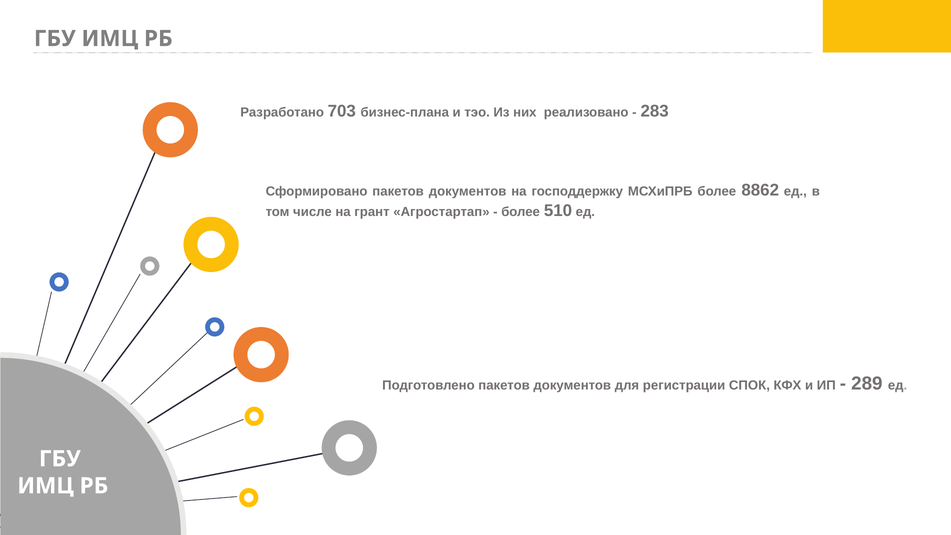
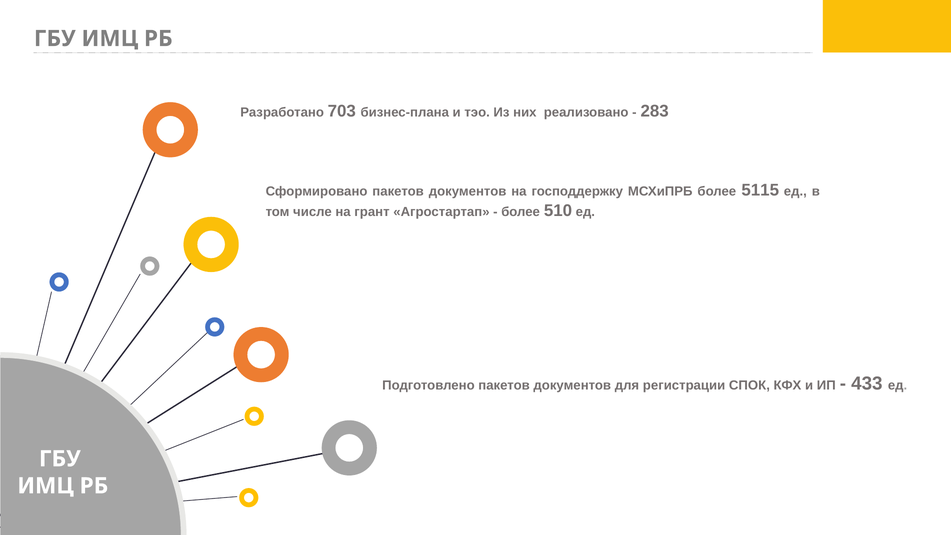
8862: 8862 -> 5115 (760, 190)
289: 289 -> 433 (867, 383)
